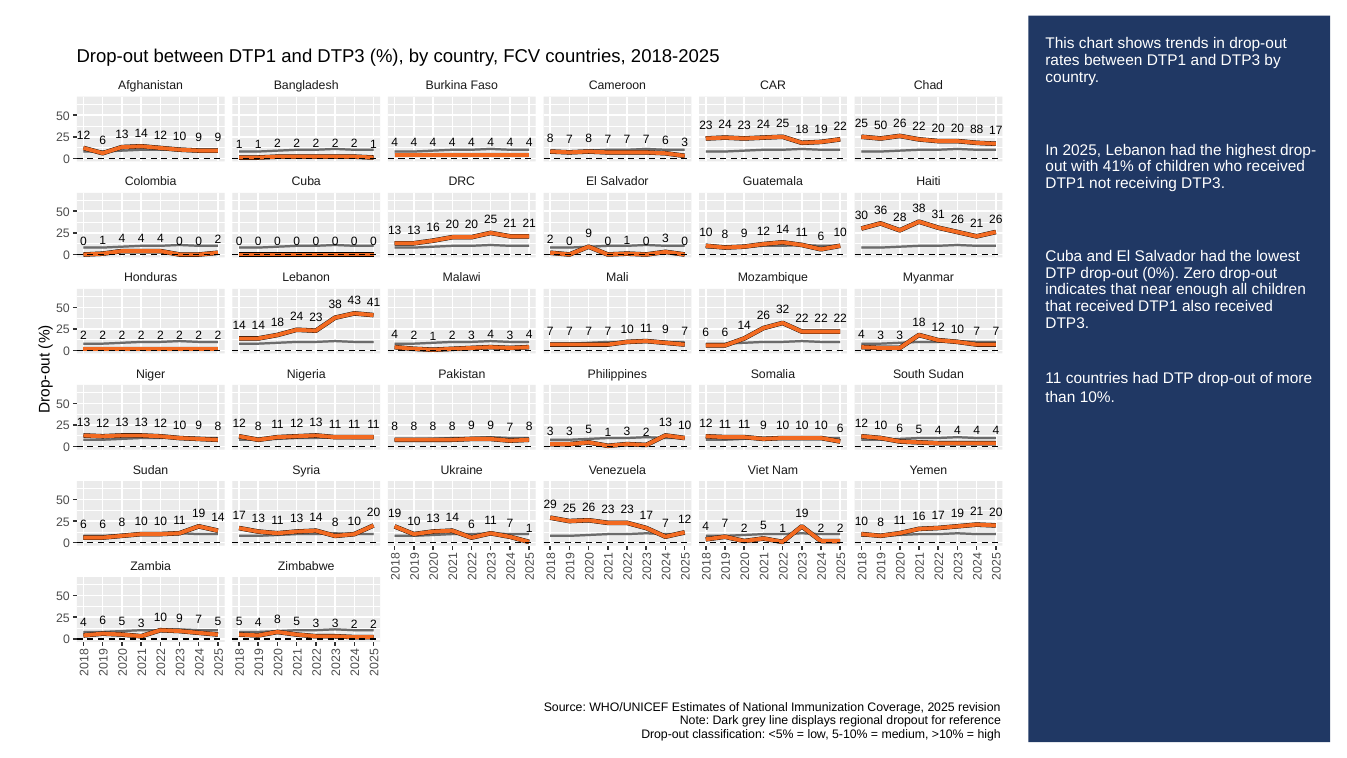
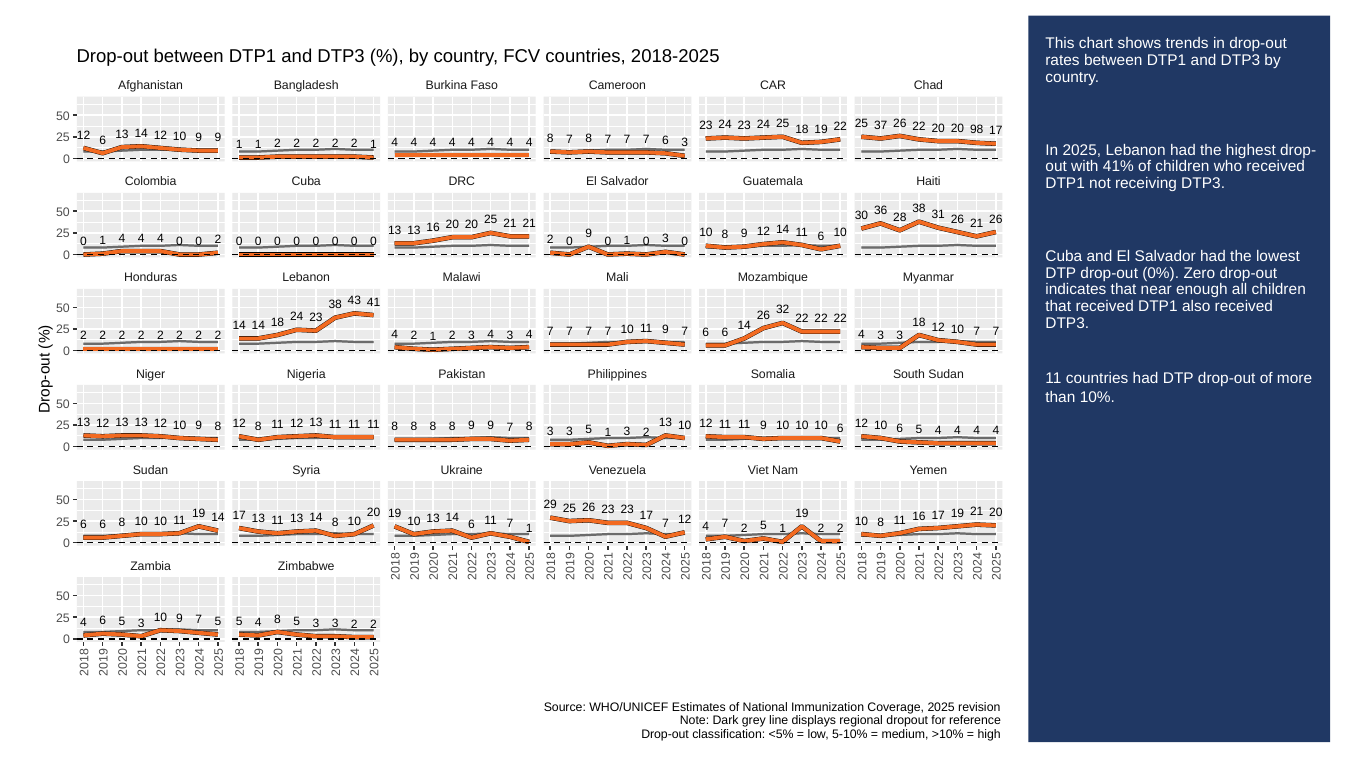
50: 50 -> 37 (881, 126)
88: 88 -> 98 (977, 130)
